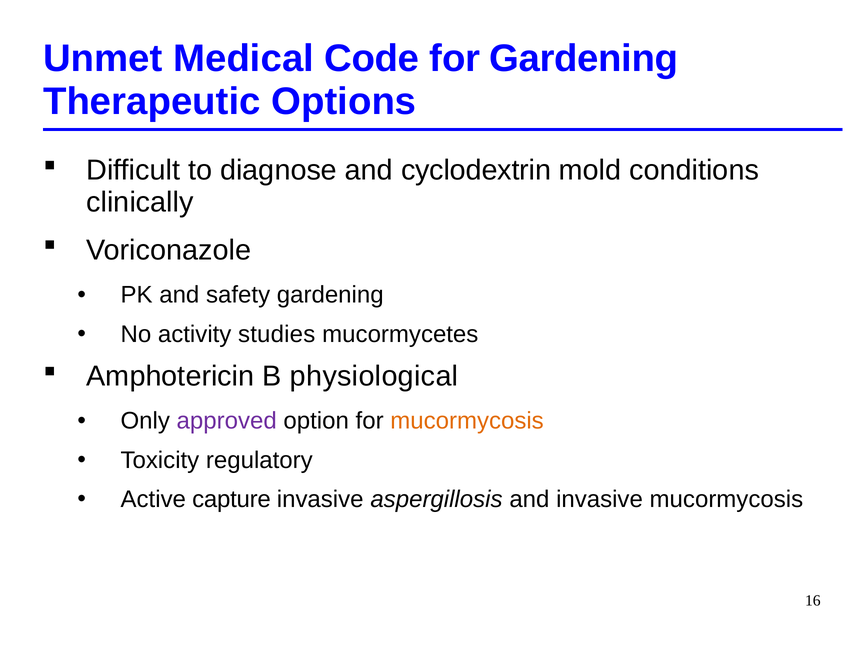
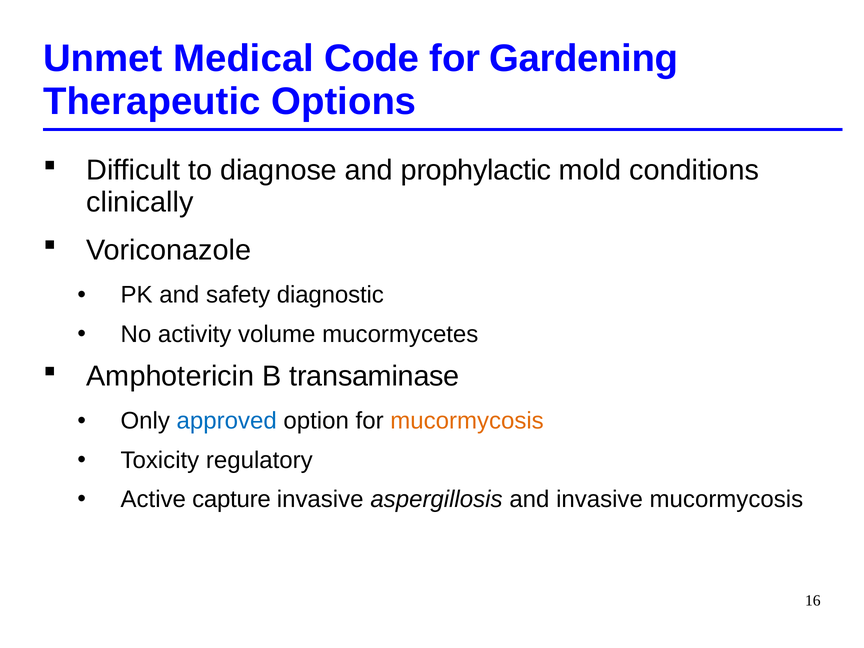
cyclodextrin: cyclodextrin -> prophylactic (476, 170)
safety gardening: gardening -> diagnostic (330, 295)
studies: studies -> volume (277, 334)
physiological: physiological -> transaminase (374, 376)
approved colour: purple -> blue (227, 421)
